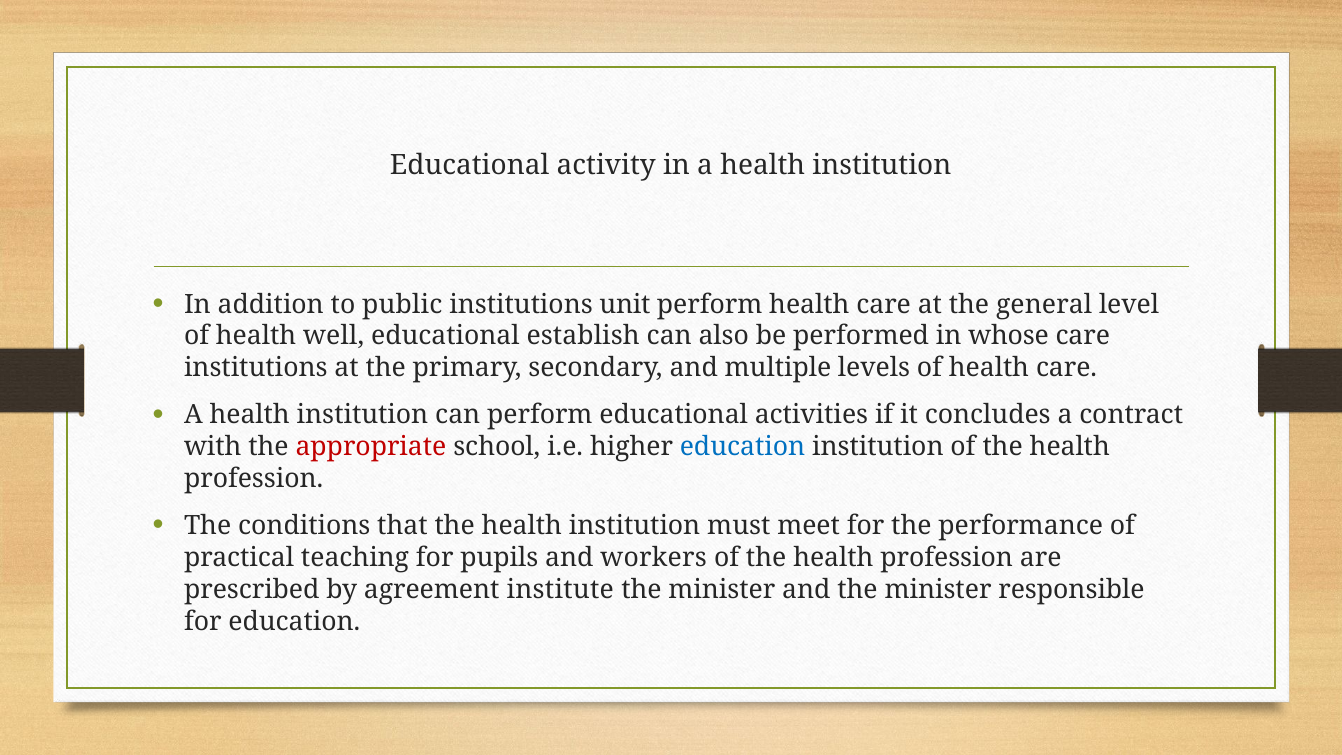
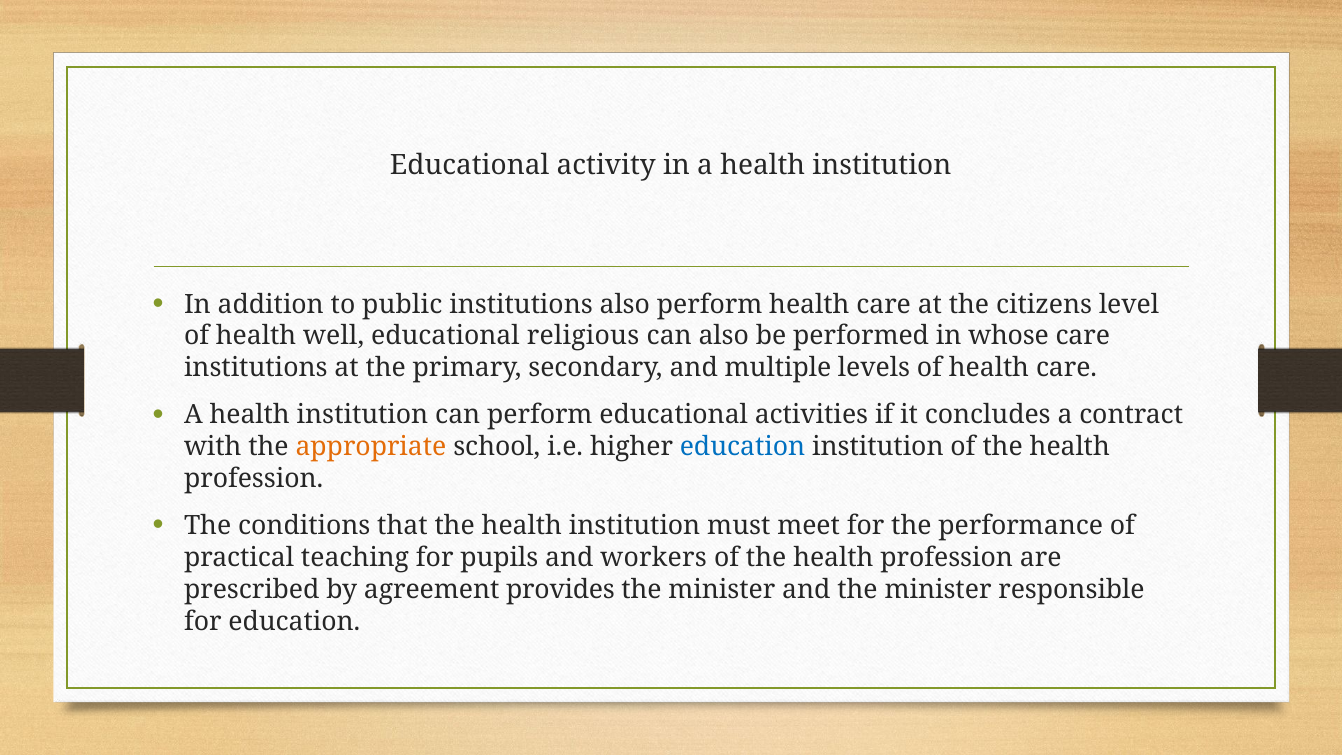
institutions unit: unit -> also (625, 304)
general: general -> citizens (1044, 304)
establish: establish -> religious (583, 336)
appropriate colour: red -> orange (371, 447)
institute: institute -> provides (560, 589)
